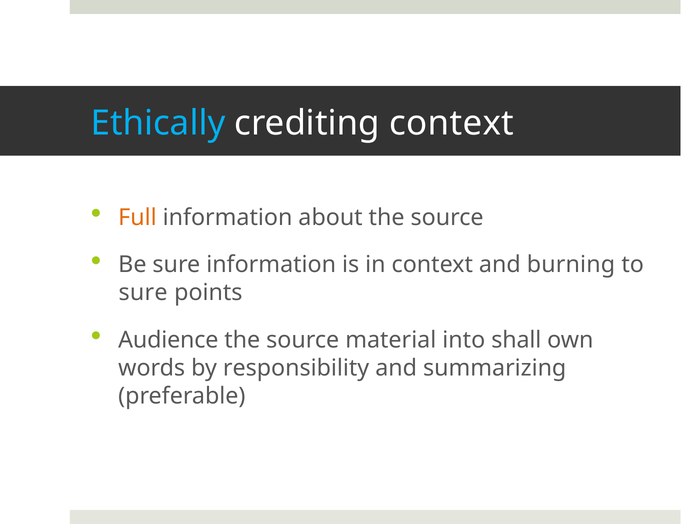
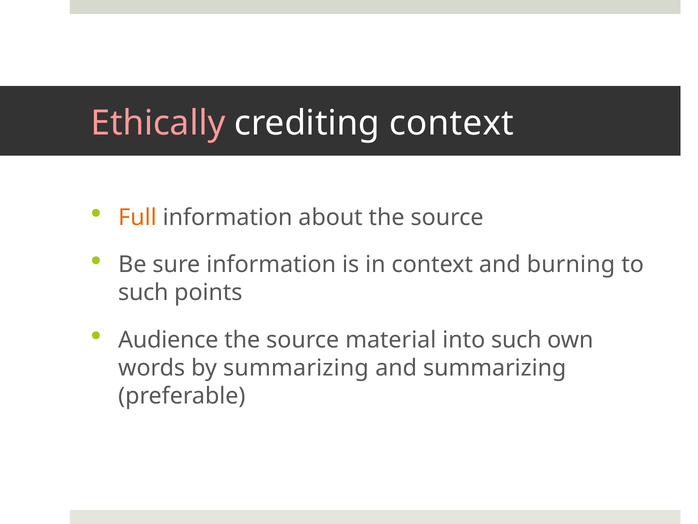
Ethically colour: light blue -> pink (158, 123)
sure: sure -> such (143, 292)
into shall: shall -> such (516, 340)
by responsibility: responsibility -> summarizing (296, 368)
